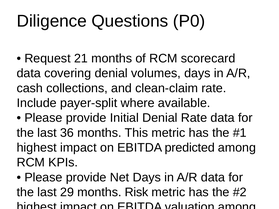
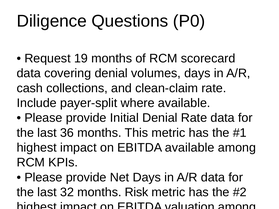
21: 21 -> 19 (81, 59)
EBITDA predicted: predicted -> available (190, 148)
29: 29 -> 32 (67, 192)
